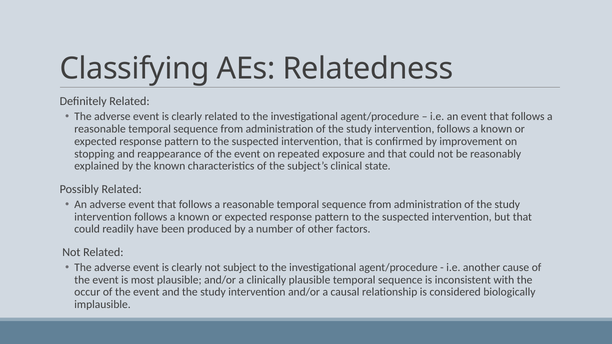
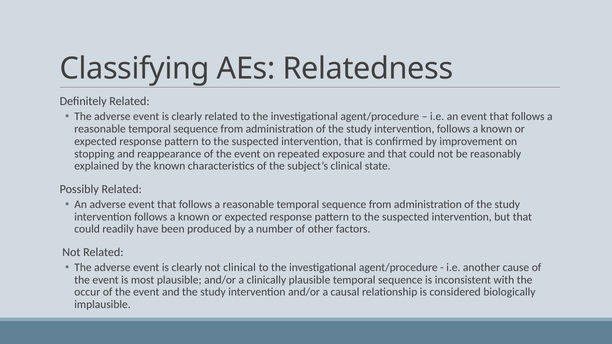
not subject: subject -> clinical (240, 268)
